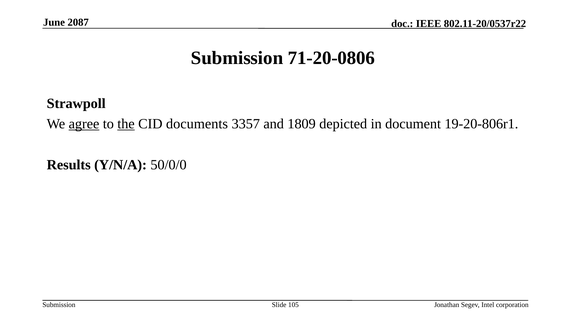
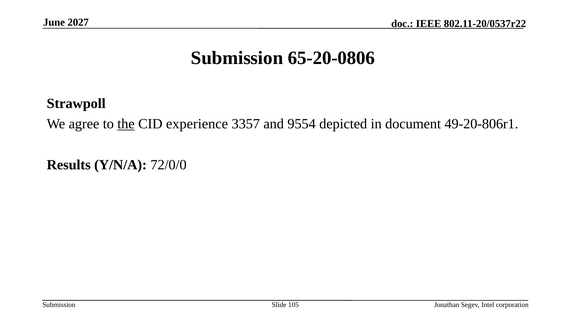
2087: 2087 -> 2027 (78, 23)
71-20-0806: 71-20-0806 -> 65-20-0806 (331, 58)
agree underline: present -> none (84, 124)
documents: documents -> experience (197, 124)
1809: 1809 -> 9554 (302, 124)
19-20-806r1: 19-20-806r1 -> 49-20-806r1 (481, 124)
50/0/0: 50/0/0 -> 72/0/0 (169, 165)
